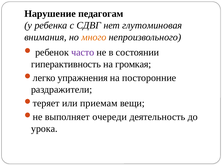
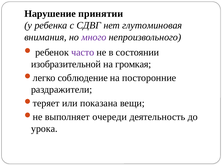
педагогам: педагогам -> принятии (101, 14)
много colour: orange -> purple (94, 37)
гиперактивность: гиперактивность -> изобразительной (66, 64)
упражнения: упражнения -> соблюдение (83, 78)
приемам: приемам -> показана (99, 103)
